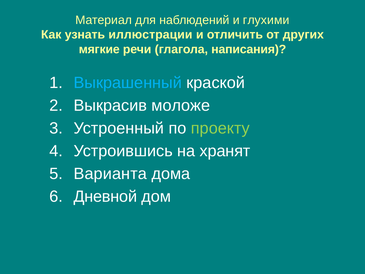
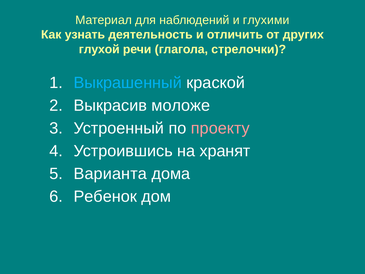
иллюстрации: иллюстрации -> деятельность (150, 35)
мягкие: мягкие -> глухой (99, 49)
написания: написания -> стрелочки (249, 49)
проекту colour: light green -> pink (220, 128)
Дневной: Дневной -> Ребенок (105, 196)
